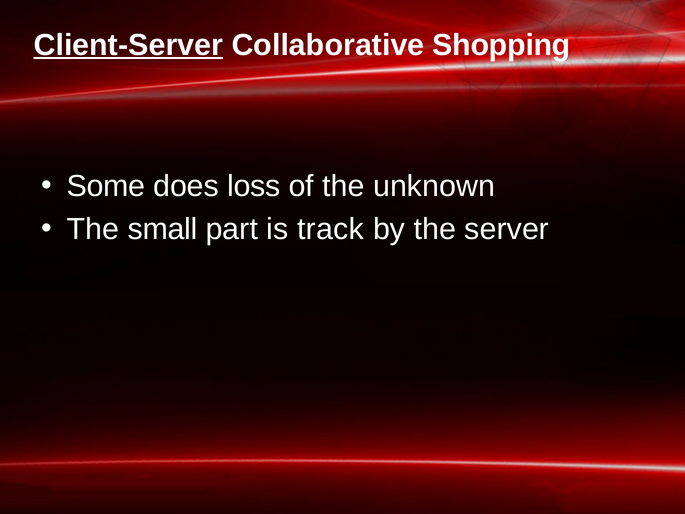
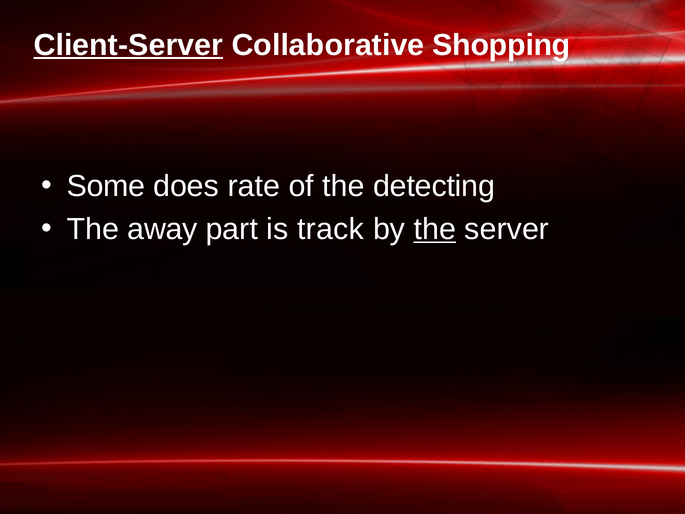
loss: loss -> rate (254, 186)
unknown: unknown -> detecting (434, 186)
small: small -> away (162, 229)
the underline: none -> present (435, 229)
